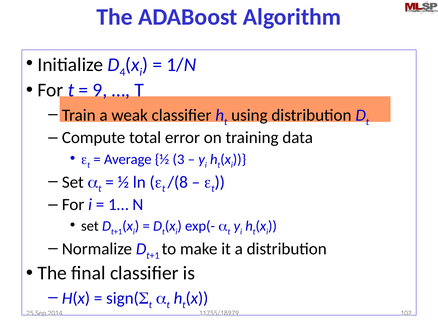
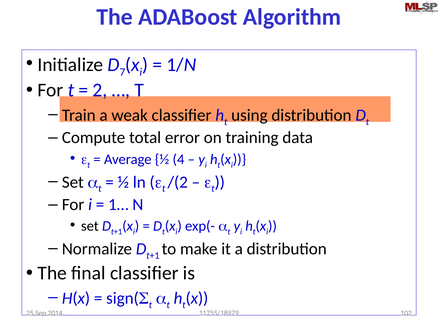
4: 4 -> 7 (122, 72)
9: 9 -> 2 (100, 90)
3: 3 -> 4 (178, 159)
/(8: /(8 -> /(2 (178, 182)
